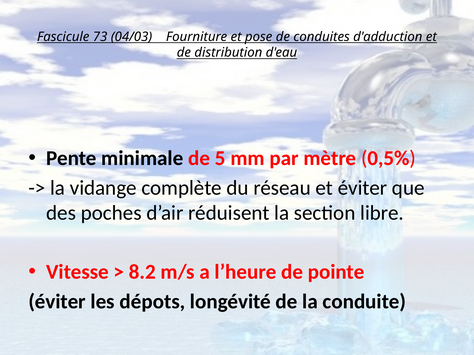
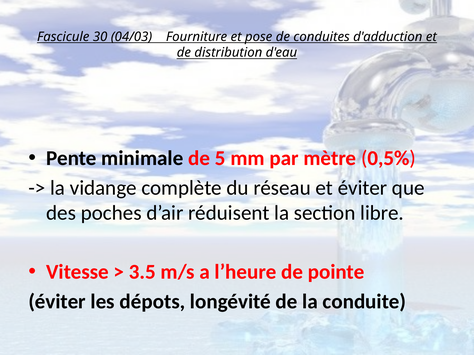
73: 73 -> 30 (100, 37)
8.2: 8.2 -> 3.5 (142, 272)
